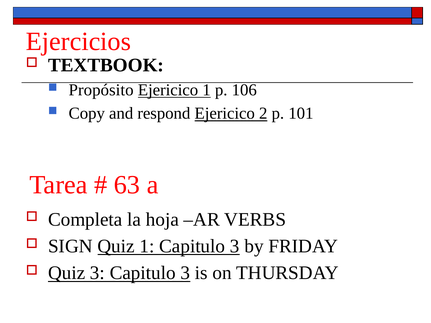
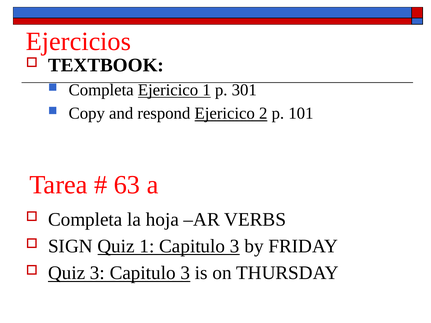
Propósito: Propósito -> Completa (101, 90)
106: 106 -> 301 (244, 90)
